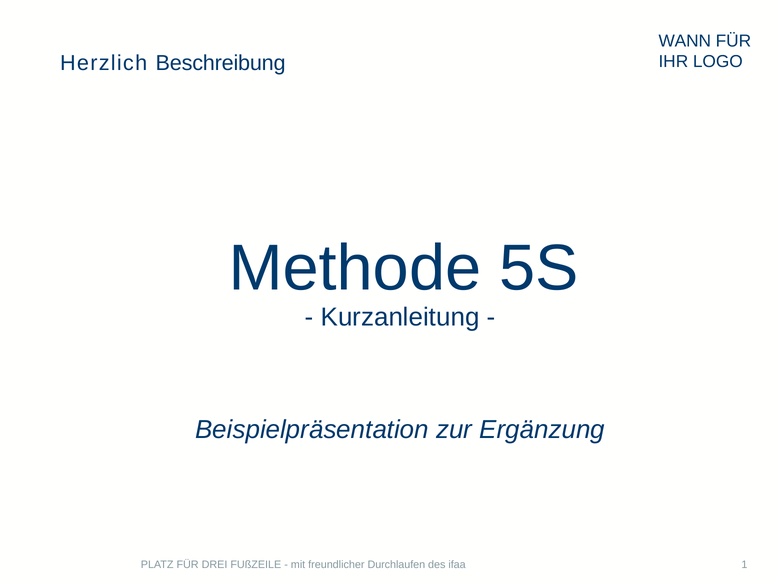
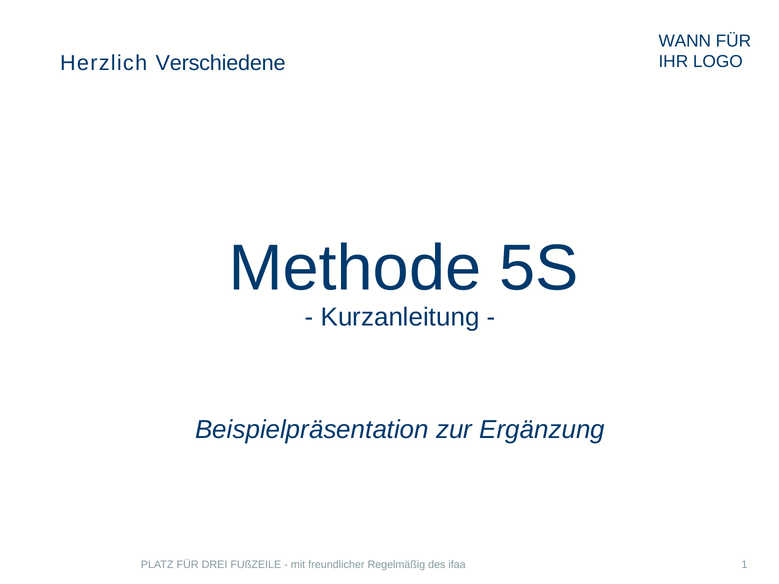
Beschreibung: Beschreibung -> Verschiedene (221, 63)
Durchlaufen: Durchlaufen -> Regelmäßig (396, 565)
